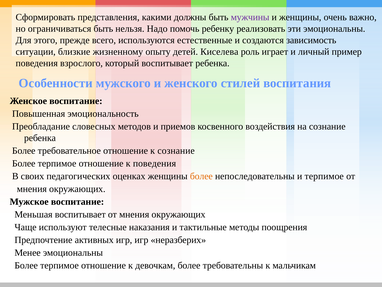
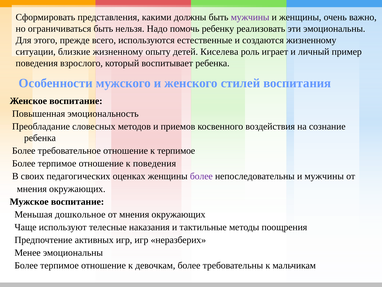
создаются зависимость: зависимость -> жизненному (311, 40)
к сознание: сознание -> терпимое (176, 150)
более colour: orange -> purple (201, 176)
и терпимое: терпимое -> мужчины (324, 176)
Меньшая воспитывает: воспитывает -> дошкольное (80, 214)
